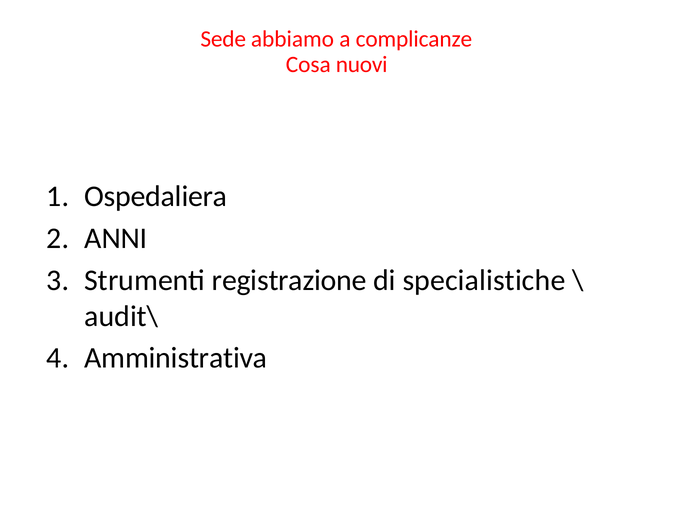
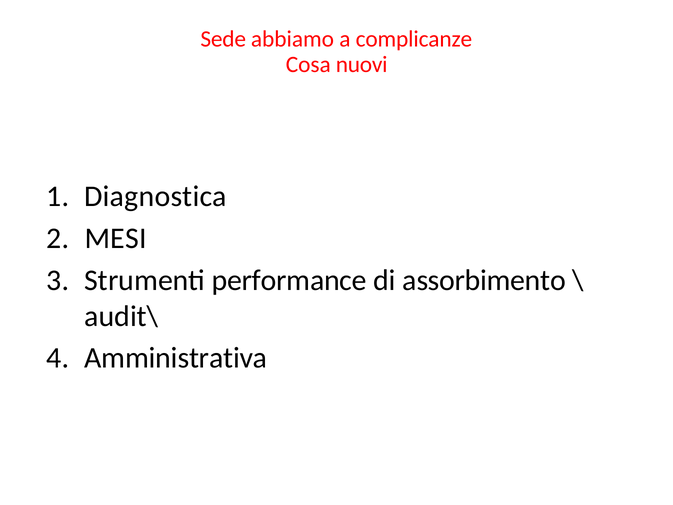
Ospedaliera: Ospedaliera -> Diagnostica (156, 196)
ANNI: ANNI -> MESI (116, 238)
registrazione: registrazione -> performance (289, 280)
specialistiche: specialistiche -> assorbimento (484, 280)
